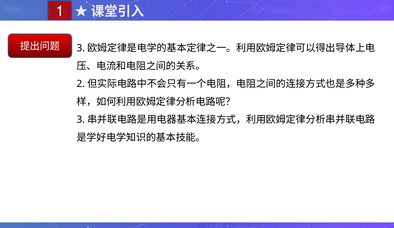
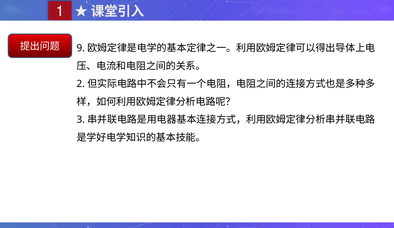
3: 3 -> 9 (81, 48)
